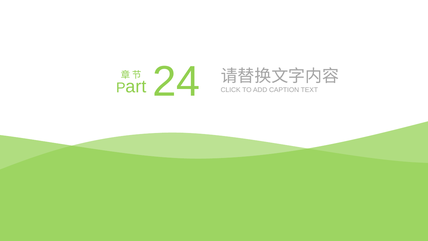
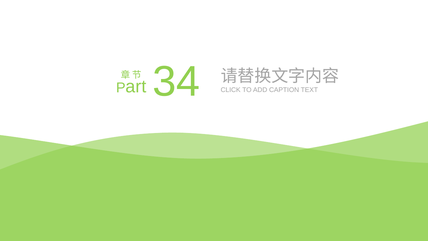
24: 24 -> 34 (176, 82)
